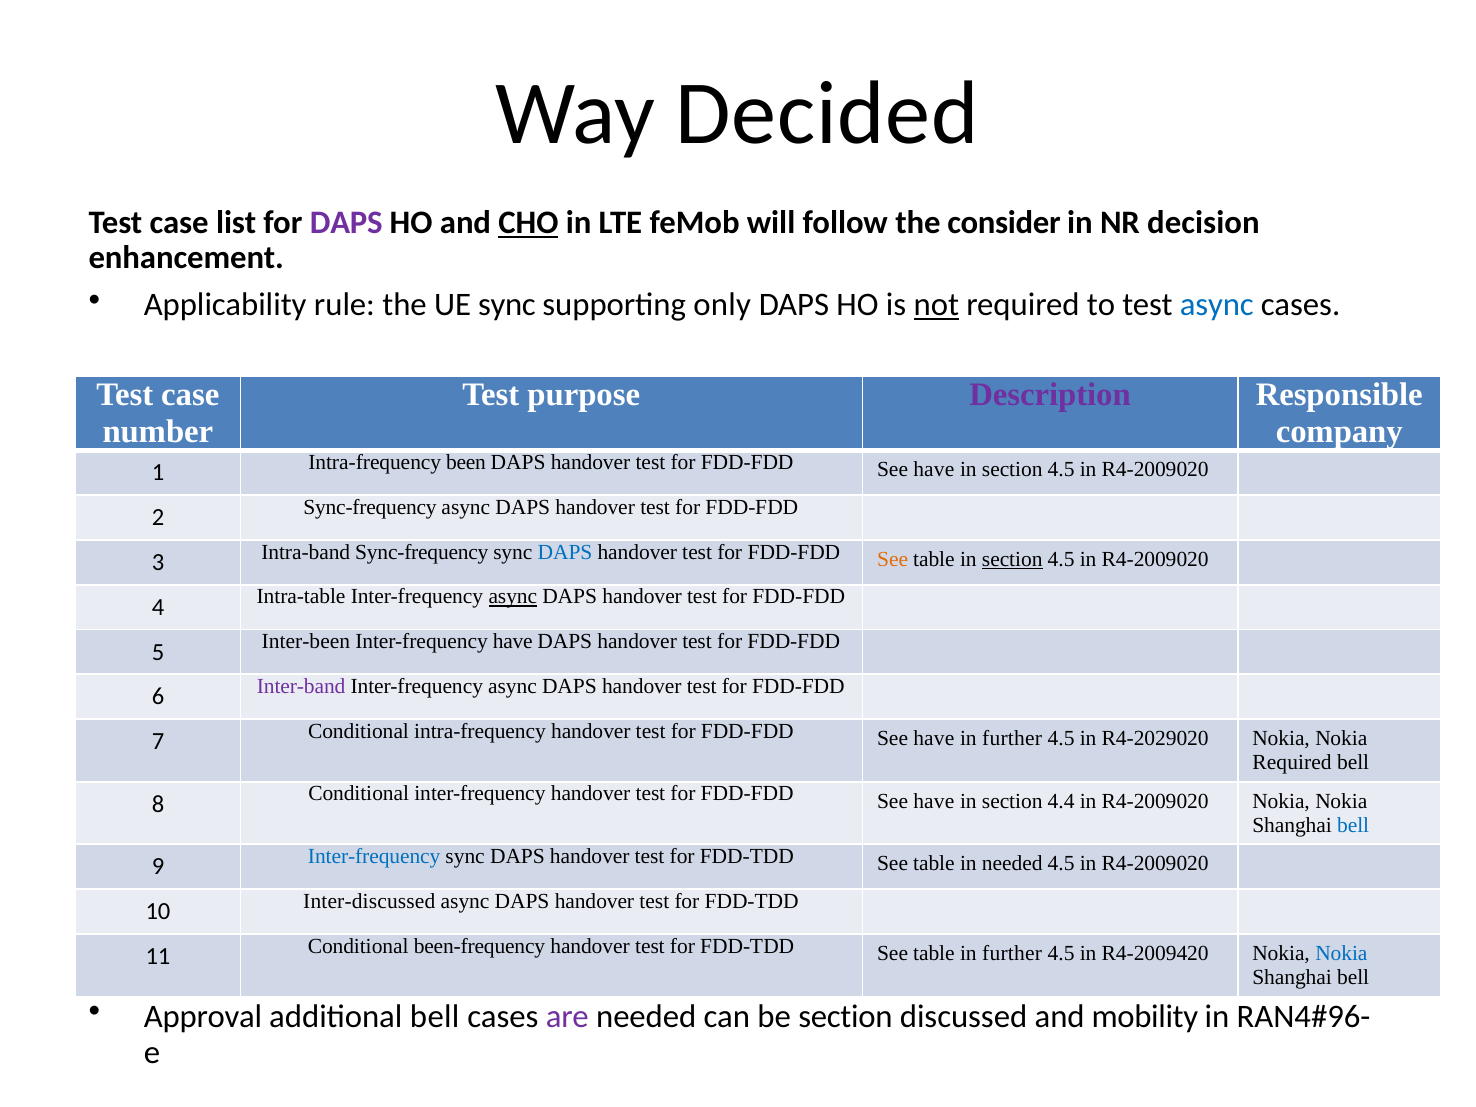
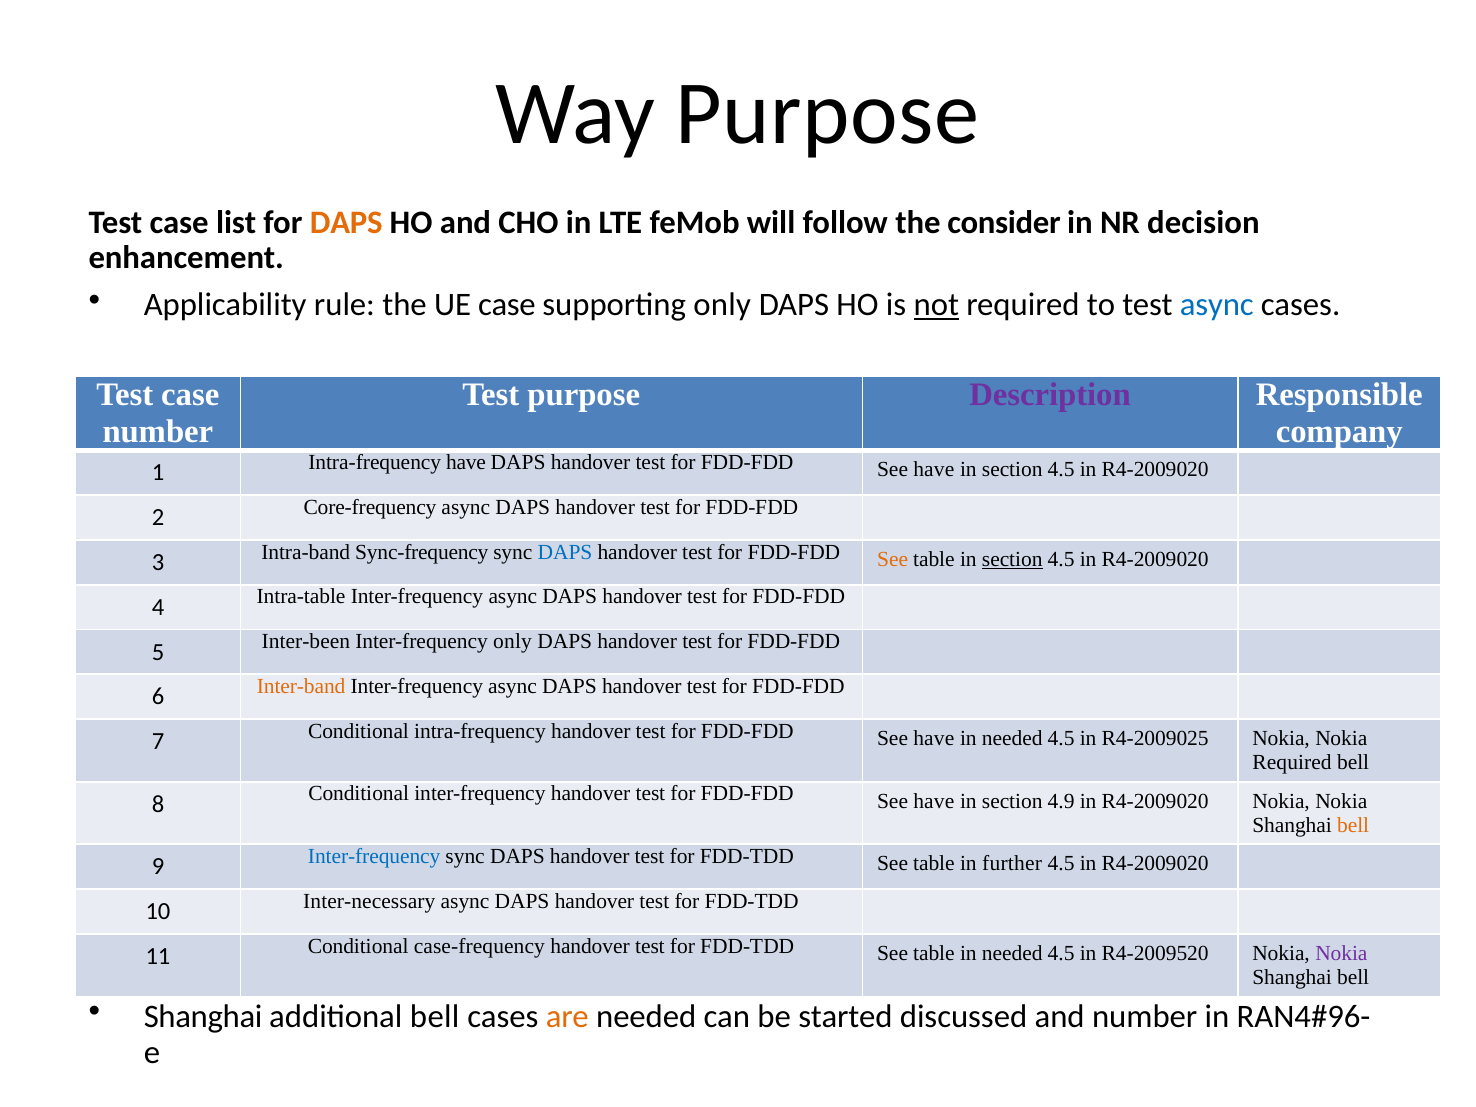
Way Decided: Decided -> Purpose (827, 113)
DAPS colour: purple -> orange (346, 222)
CHO underline: present -> none (528, 222)
UE sync: sync -> case (507, 305)
Intra-frequency been: been -> have (466, 462)
2 Sync-frequency: Sync-frequency -> Core-frequency (370, 507)
async underline: present -> none (513, 597)
Inter-frequency have: have -> only (513, 642)
Inter-band colour: purple -> orange (301, 686)
further: further -> needed (1012, 739)
R4-2029020: R4-2029020 -> R4-2009025 (1155, 739)
4.4: 4.4 -> 4.9 (1061, 801)
bell colour: blue -> orange (1353, 825)
in needed: needed -> further (1012, 864)
Inter-discussed: Inter-discussed -> Inter-necessary (369, 901)
been-frequency: been-frequency -> case-frequency (479, 946)
table in further: further -> needed (1012, 953)
R4-2009420: R4-2009420 -> R4-2009520 (1155, 953)
Nokia colour: blue -> purple (1341, 953)
Approval: Approval -> Shanghai (203, 1017)
are colour: purple -> orange (567, 1017)
be section: section -> started (845, 1017)
and mobility: mobility -> number (1145, 1017)
